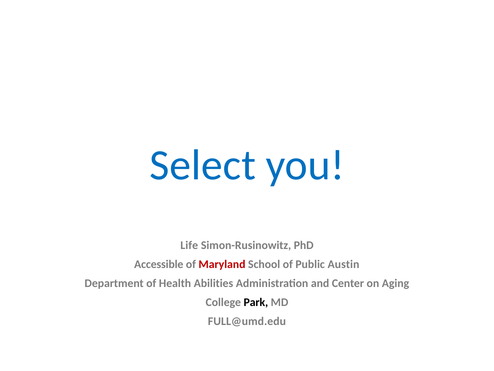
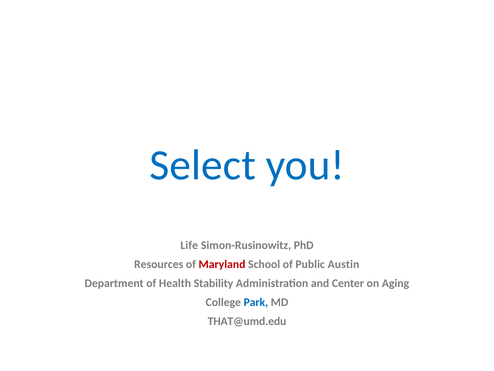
Accessible: Accessible -> Resources (159, 264)
Abilities: Abilities -> Stability (213, 283)
Park colour: black -> blue (256, 302)
FULL@umd.edu: FULL@umd.edu -> THAT@umd.edu (247, 321)
